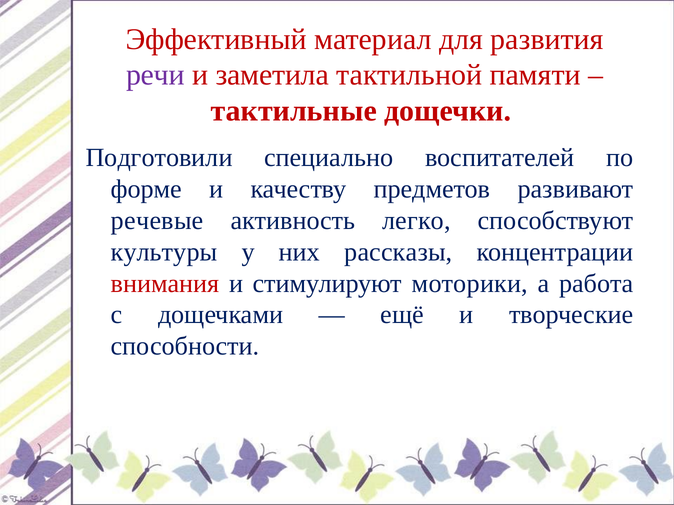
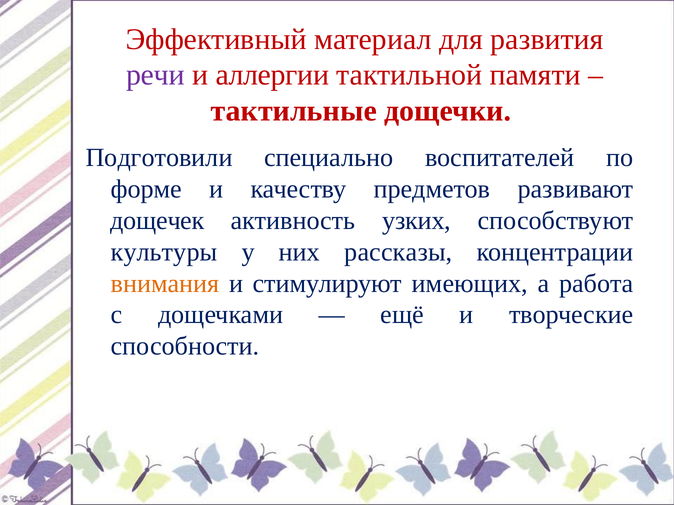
заметила: заметила -> аллергии (272, 75)
речевые: речевые -> дощечек (157, 221)
легко: легко -> узких (417, 221)
внимания colour: red -> orange (165, 284)
моторики: моторики -> имеющих (470, 284)
